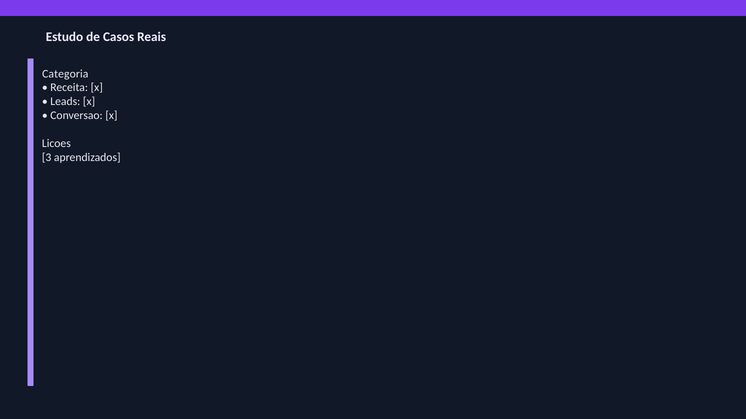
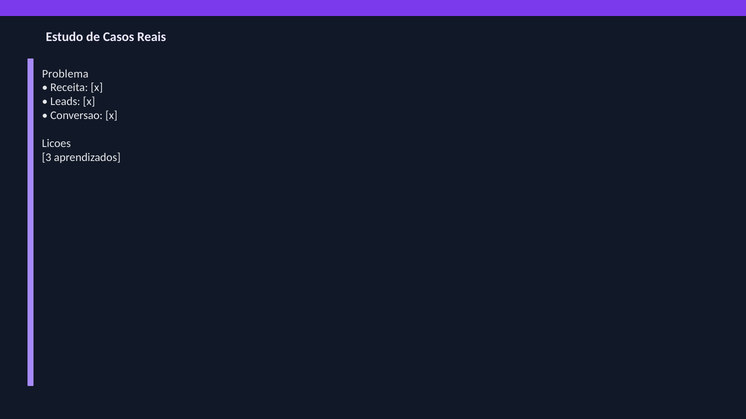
Categoria: Categoria -> Problema (65, 74)
